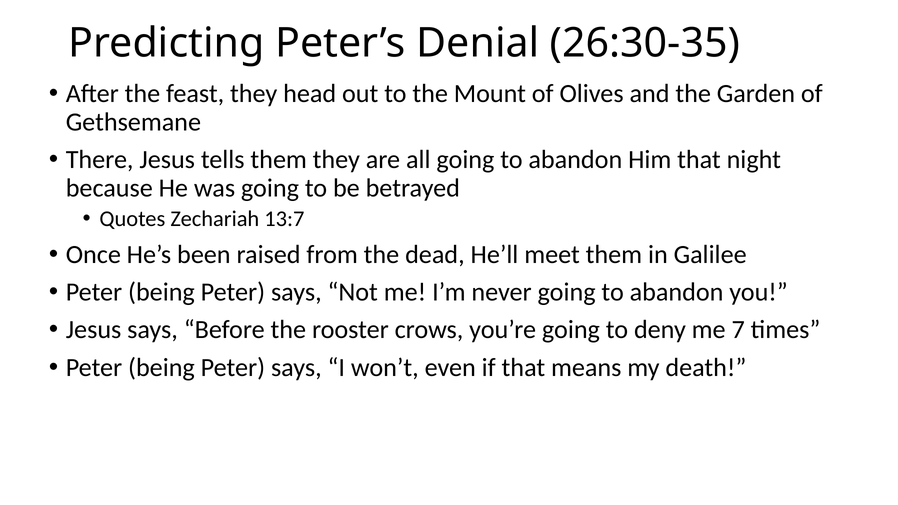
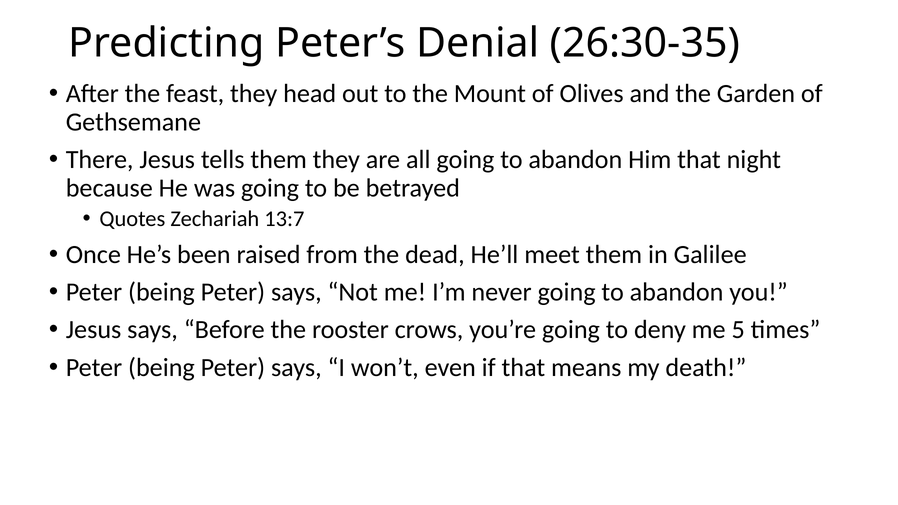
7: 7 -> 5 (738, 330)
